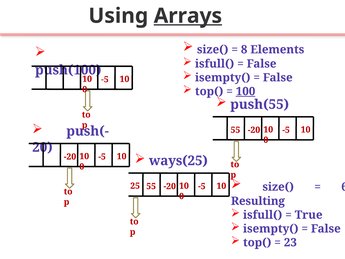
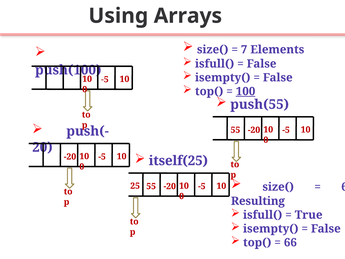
Arrays underline: present -> none (188, 16)
8: 8 -> 7 (244, 50)
ways(25: ways(25 -> itself(25 (178, 161)
23: 23 -> 66 (290, 242)
